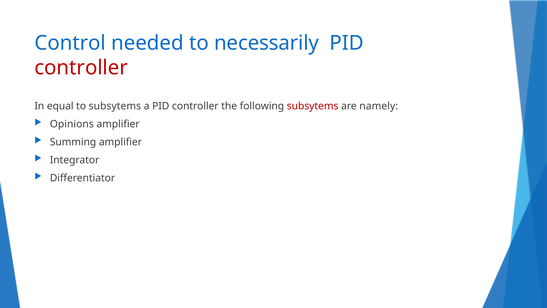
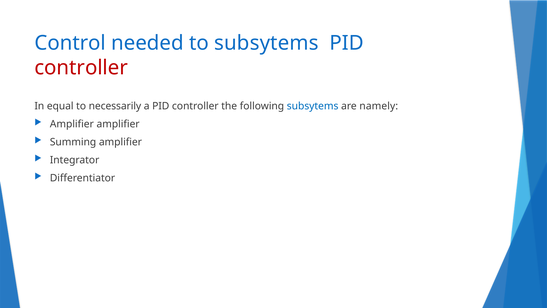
to necessarily: necessarily -> subsytems (266, 43)
to subsytems: subsytems -> necessarily (115, 106)
subsytems colour: red -> blue (313, 106)
Opinions: Opinions -> Amplifier (72, 124)
